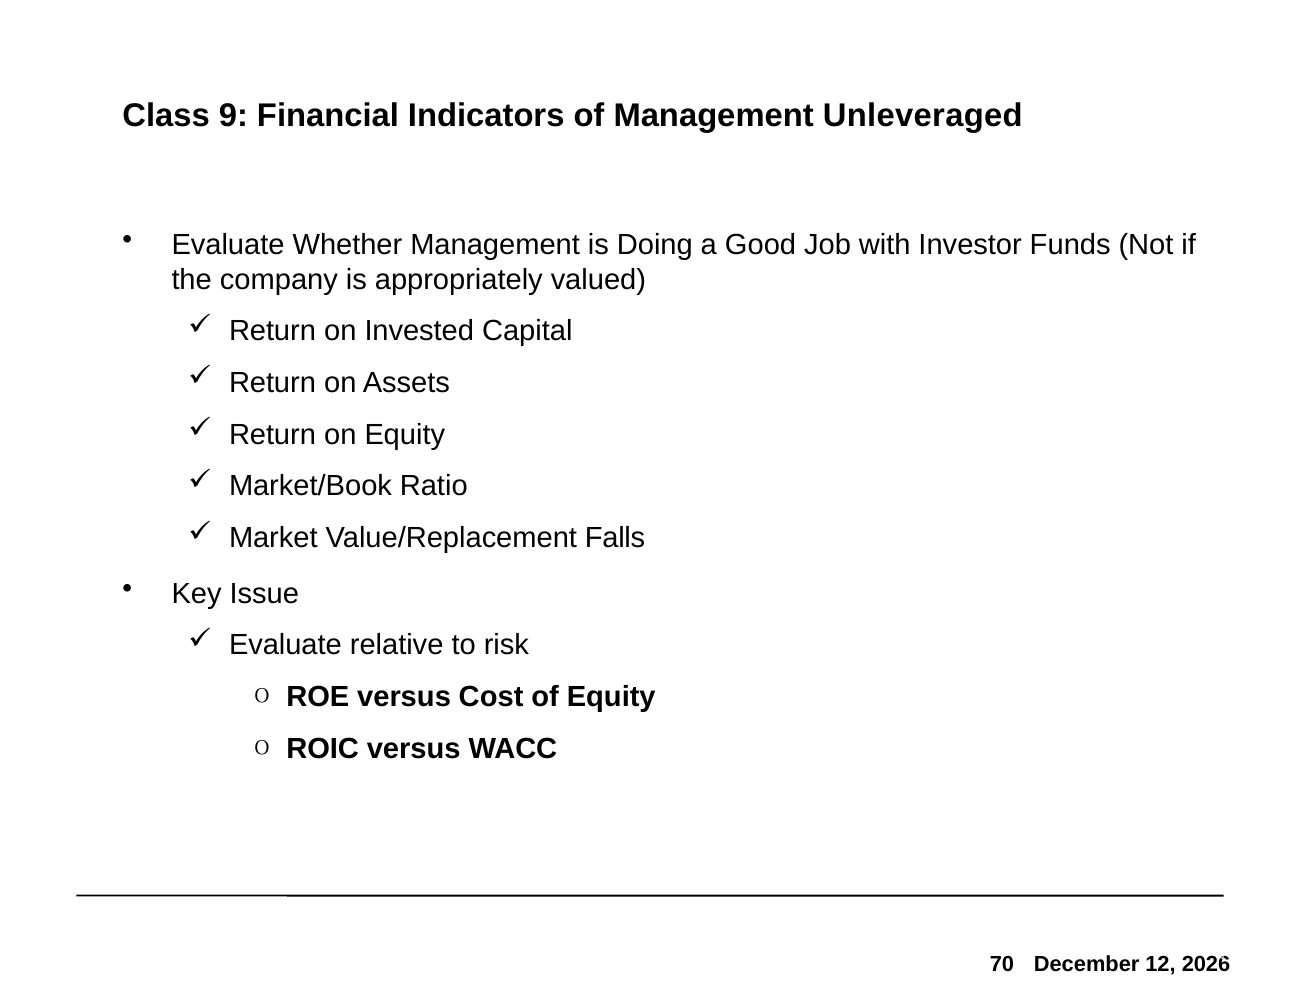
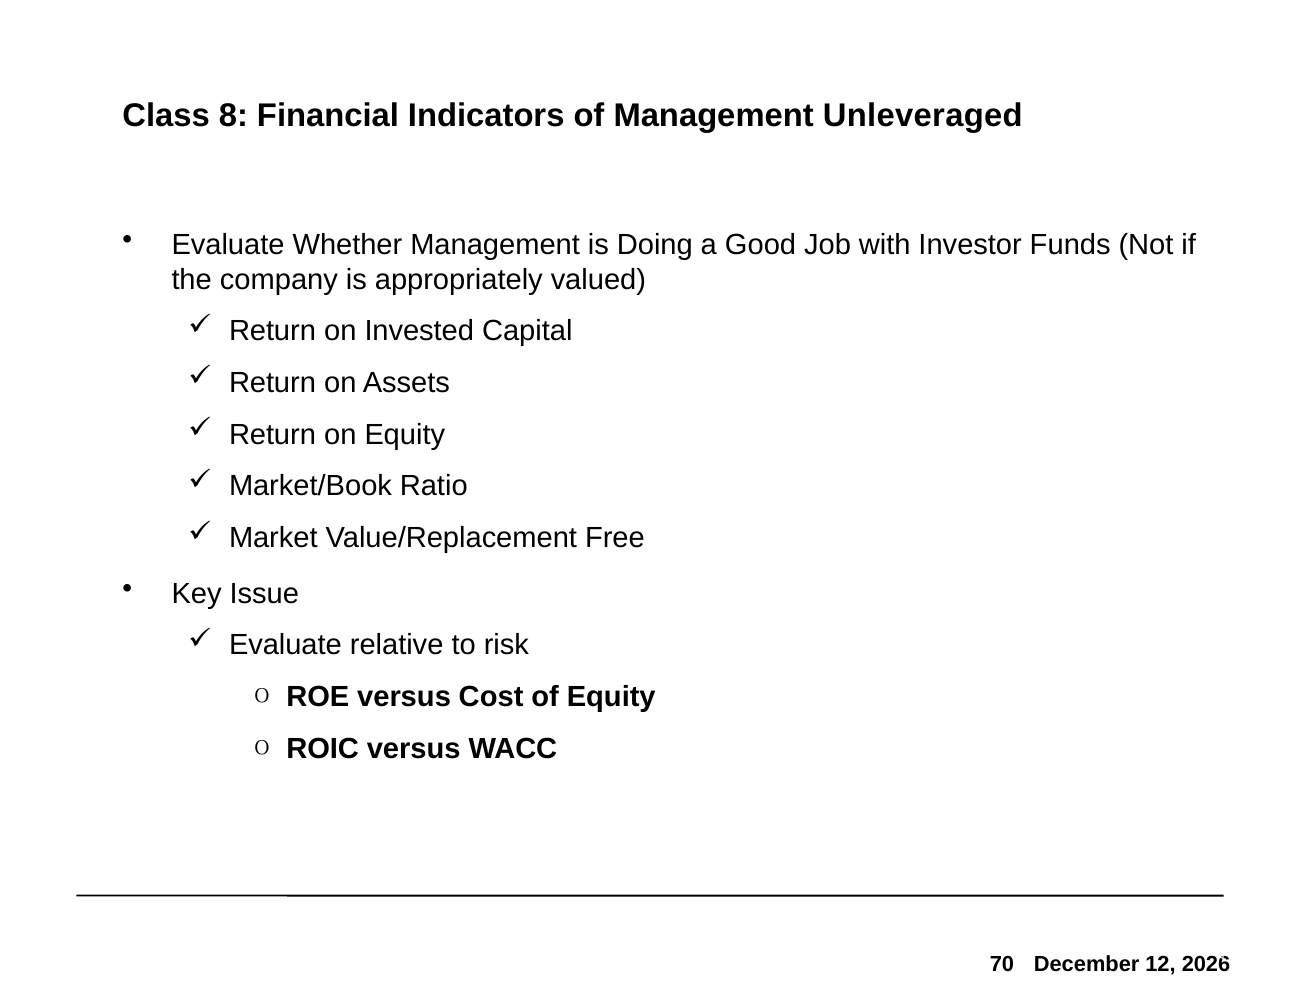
9: 9 -> 8 (233, 116)
Falls: Falls -> Free (615, 538)
